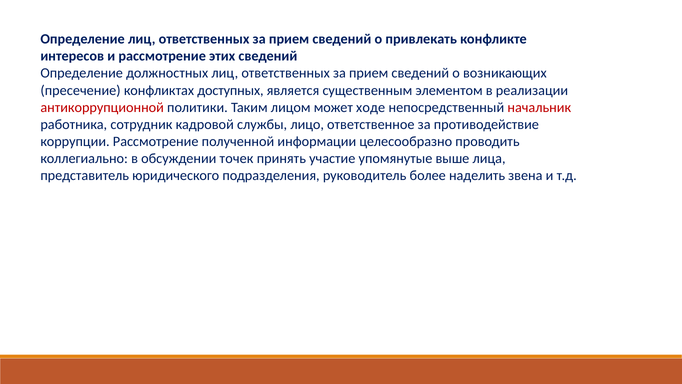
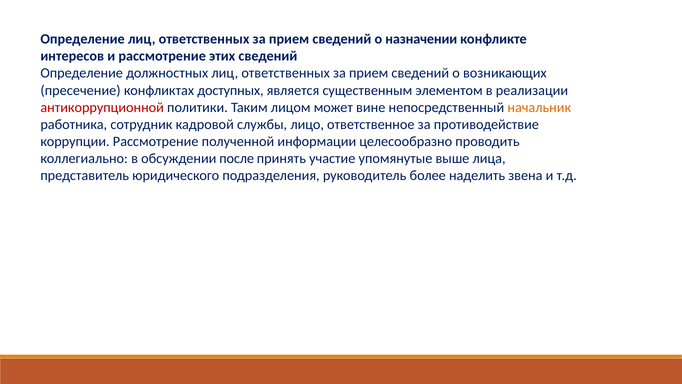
привлекать: привлекать -> назначении (421, 39)
ходе: ходе -> вине (371, 107)
начальник colour: red -> orange (539, 107)
точек: точек -> после (237, 158)
